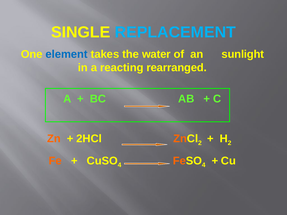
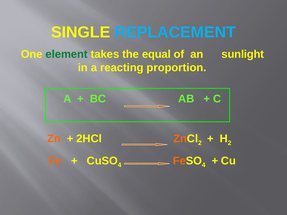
element colour: blue -> green (67, 54)
water: water -> equal (156, 54)
rearranged: rearranged -> proportion (177, 68)
